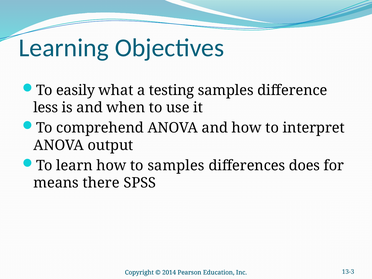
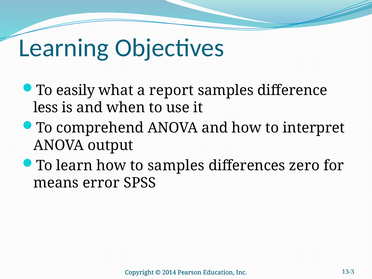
testing: testing -> report (171, 90)
does: does -> zero (304, 166)
there: there -> error (101, 183)
